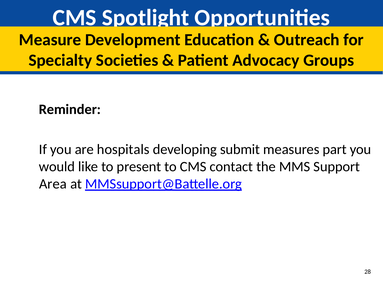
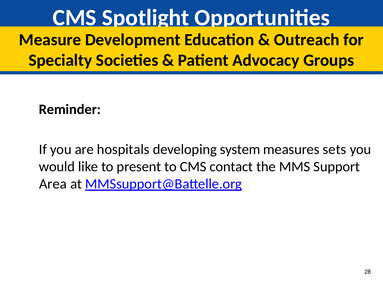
submit: submit -> system (240, 150)
part: part -> sets (335, 150)
